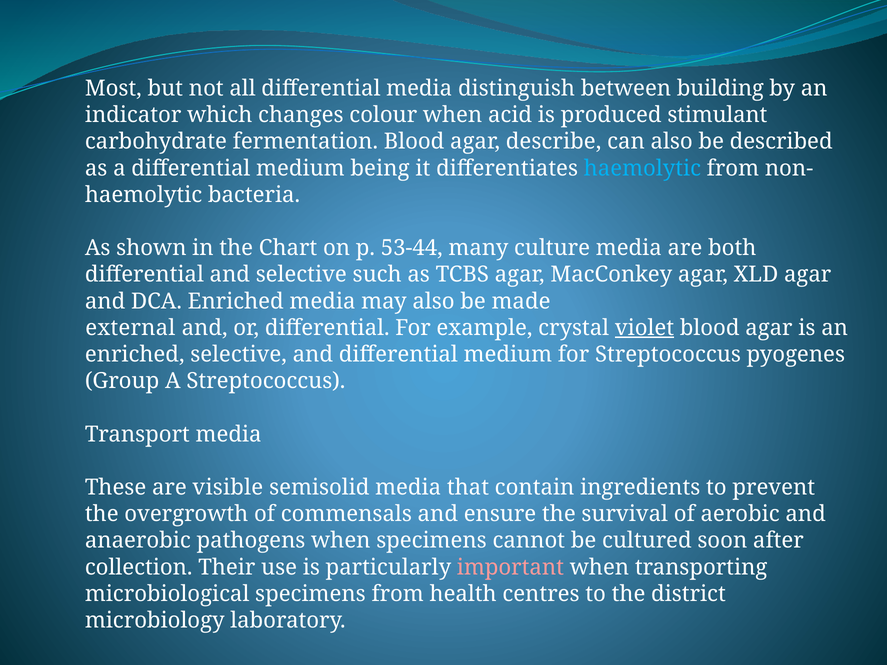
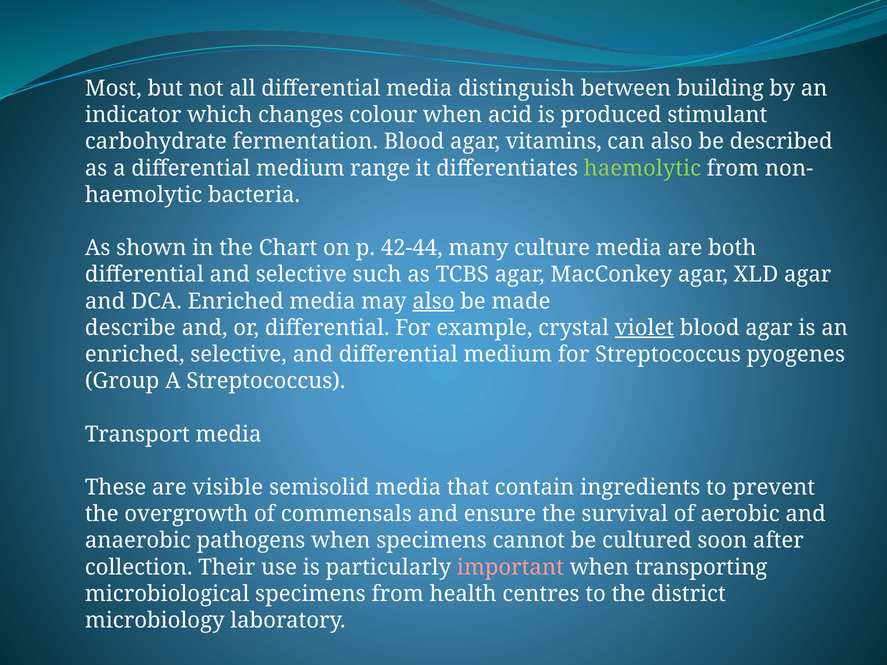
describe: describe -> vitamins (554, 142)
being: being -> range (380, 168)
haemolytic colour: light blue -> light green (642, 168)
53-44: 53-44 -> 42-44 (412, 248)
also underline: none -> present (434, 301)
external: external -> describe (130, 328)
